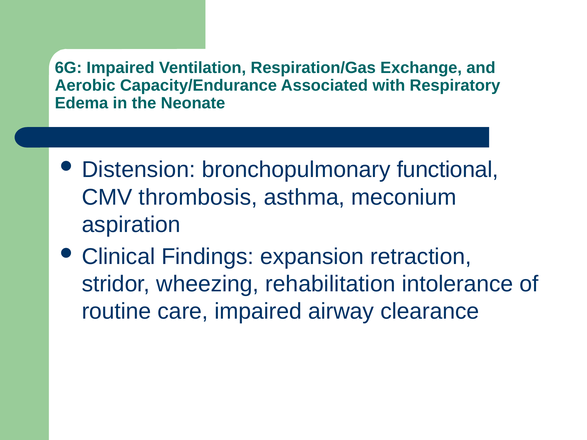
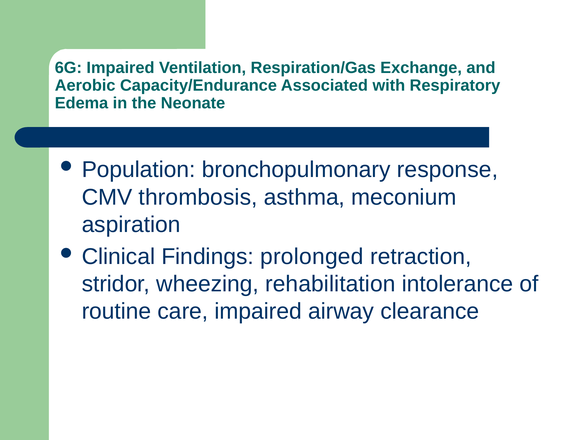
Distension: Distension -> Population (139, 170)
functional: functional -> response (448, 170)
expansion: expansion -> prolonged (312, 257)
